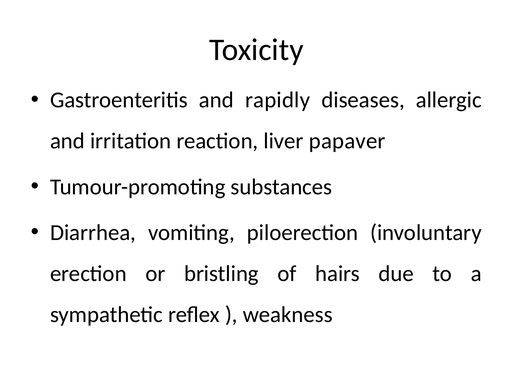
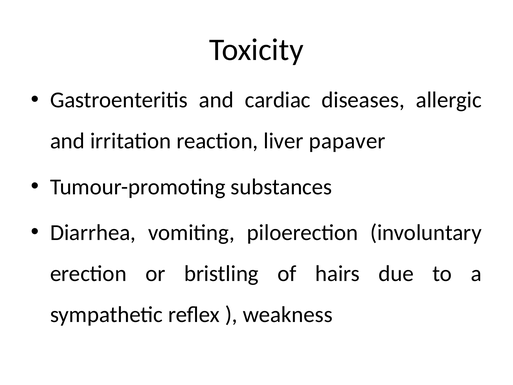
rapidly: rapidly -> cardiac (278, 100)
